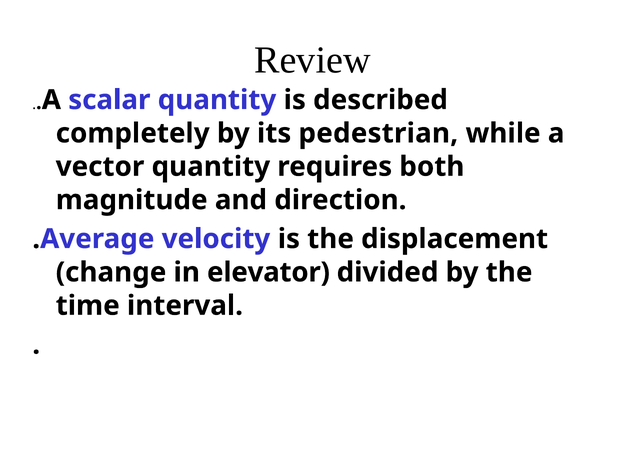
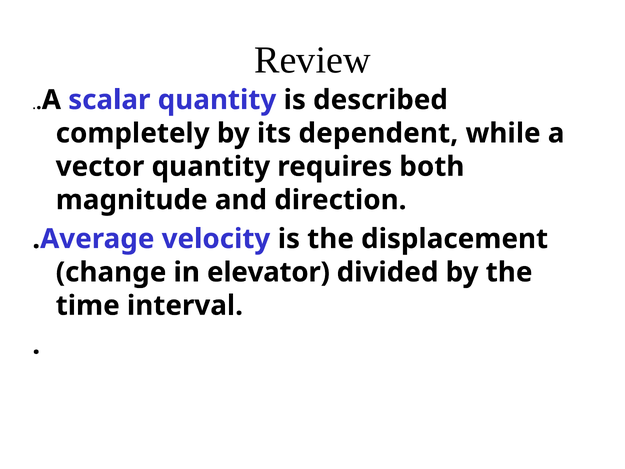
pedestrian: pedestrian -> dependent (378, 133)
